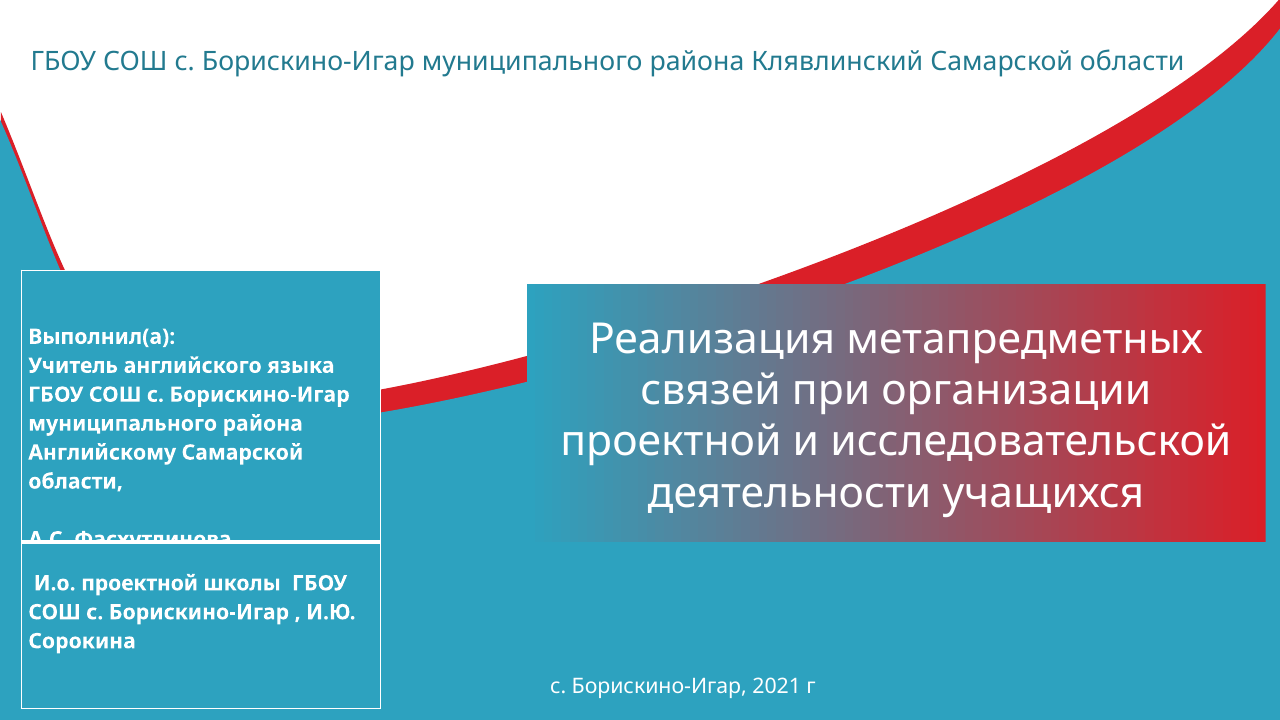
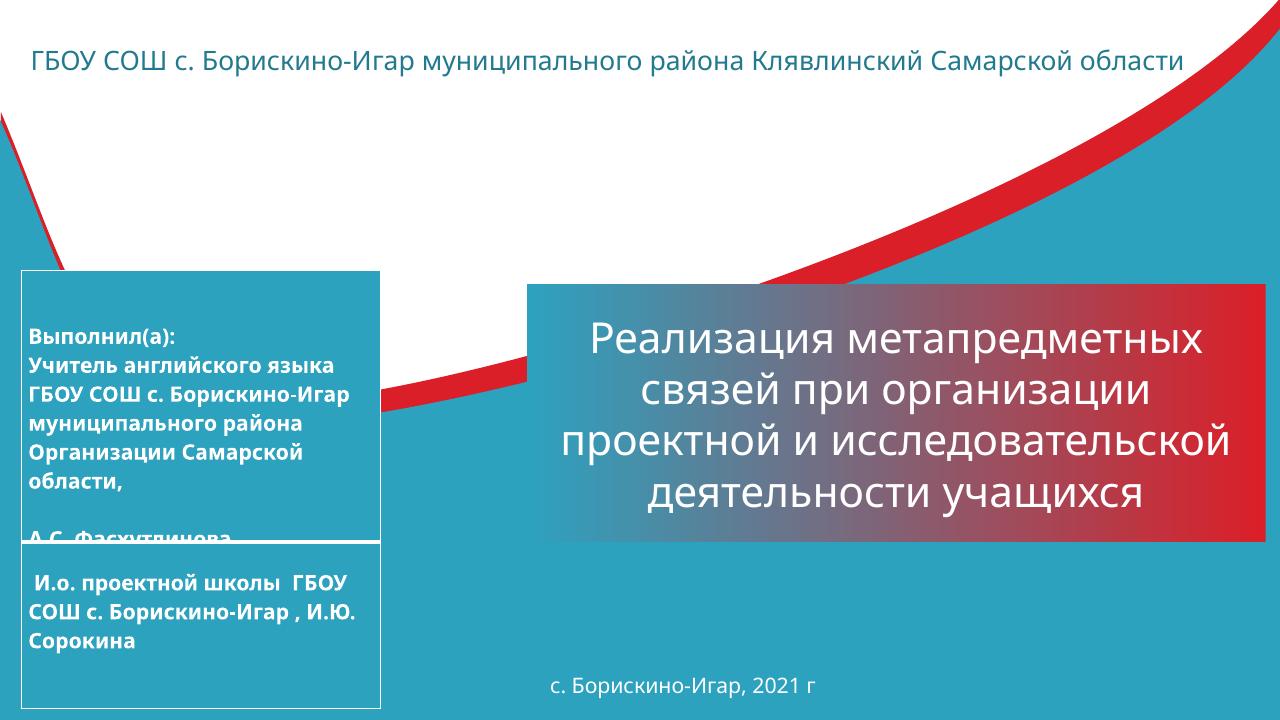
Английскому: Английскому -> Организации (102, 453)
